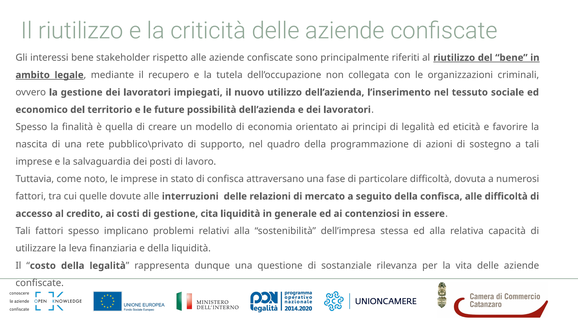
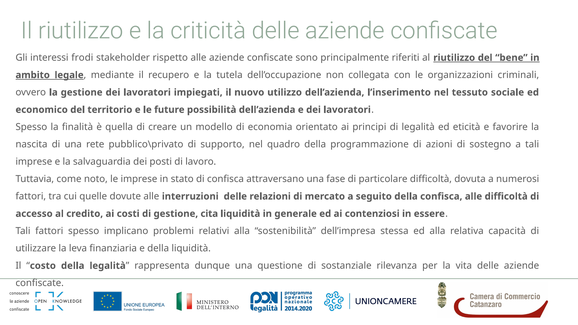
interessi bene: bene -> frodi (82, 58)
